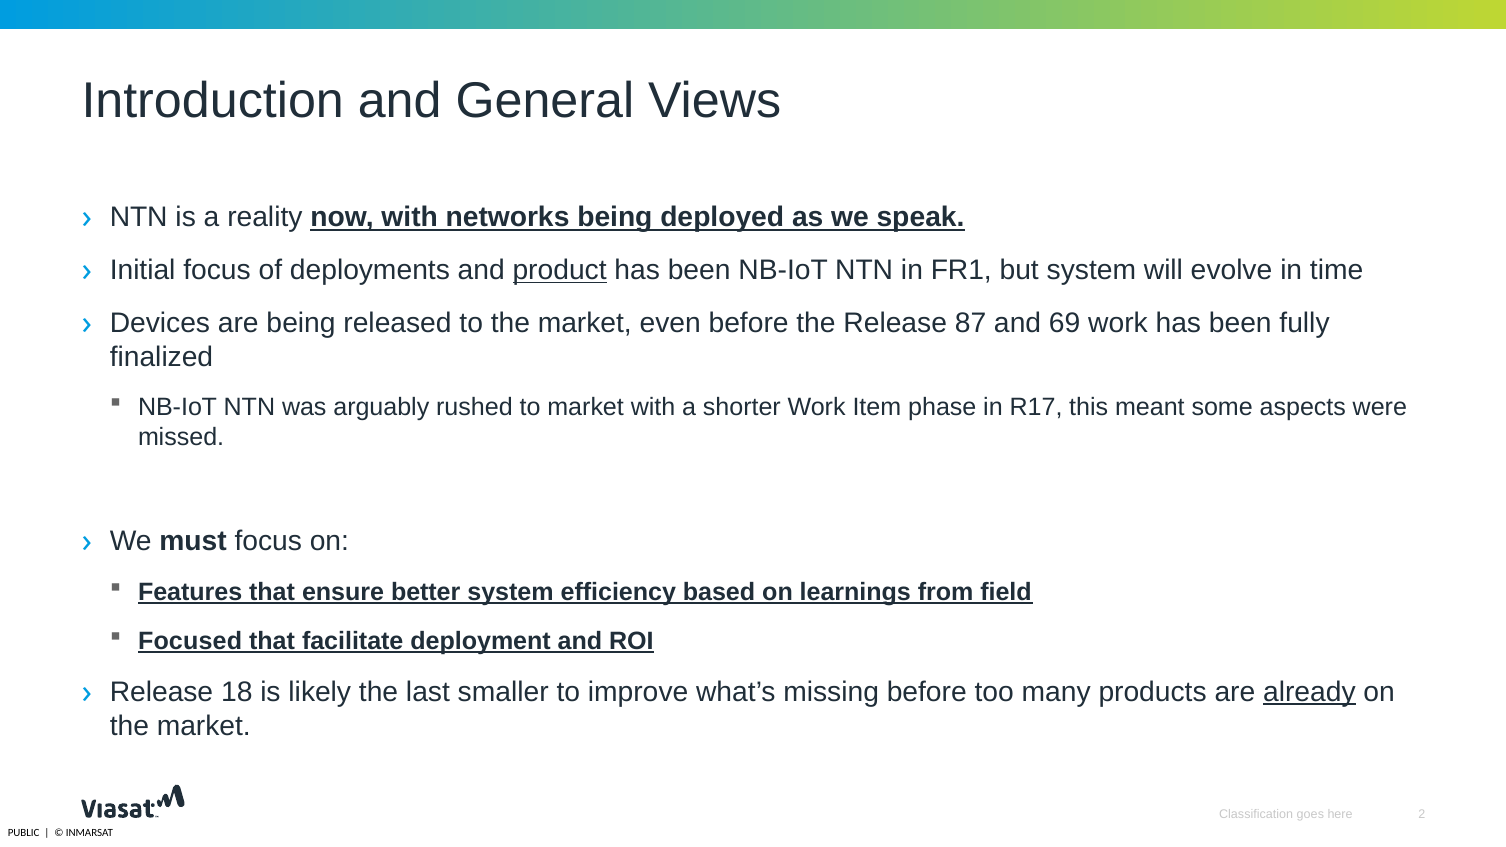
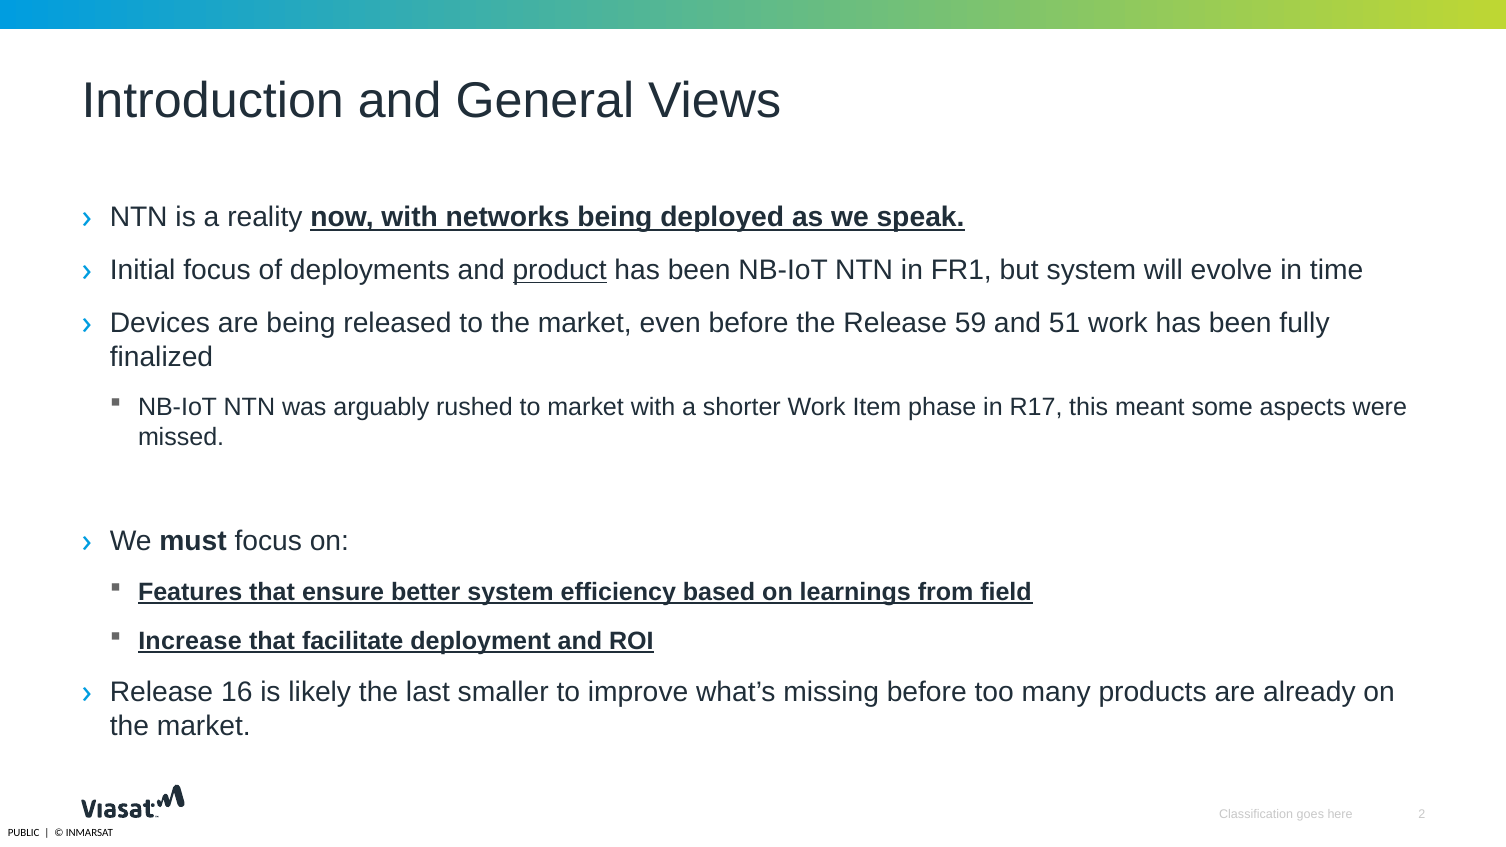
87: 87 -> 59 (971, 323)
69: 69 -> 51 (1065, 323)
Focused: Focused -> Increase (190, 641)
18: 18 -> 16 (237, 692)
already underline: present -> none (1309, 692)
